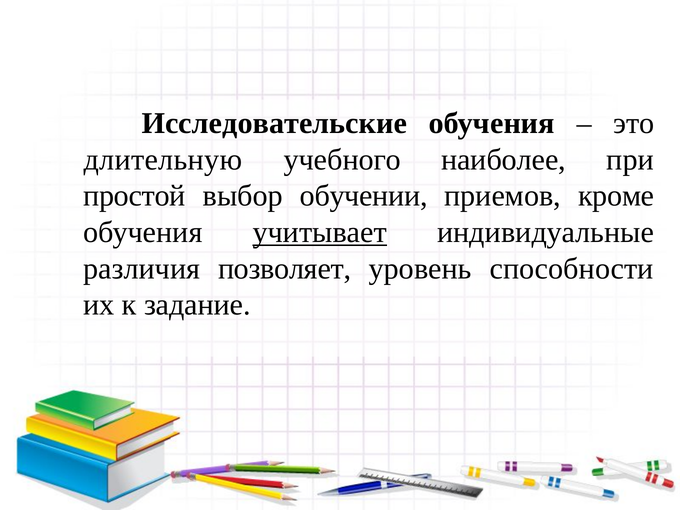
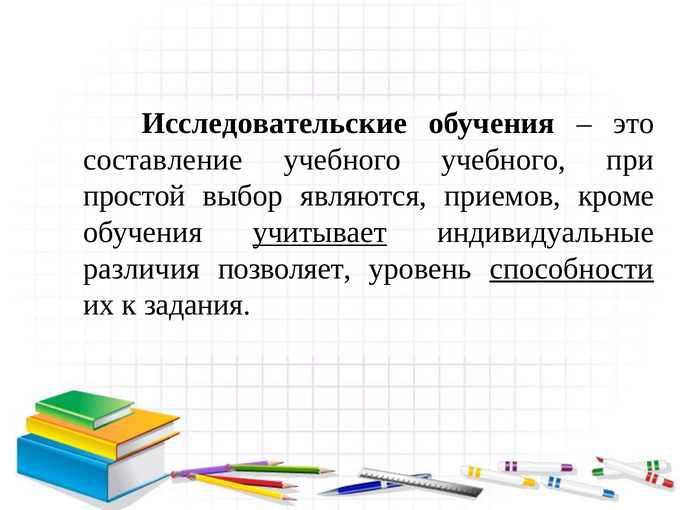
длительную: длительную -> составление (163, 160)
учебного наиболее: наиболее -> учебного (504, 160)
обучении: обучении -> являются (364, 196)
способности underline: none -> present (572, 269)
задание: задание -> задания (197, 305)
